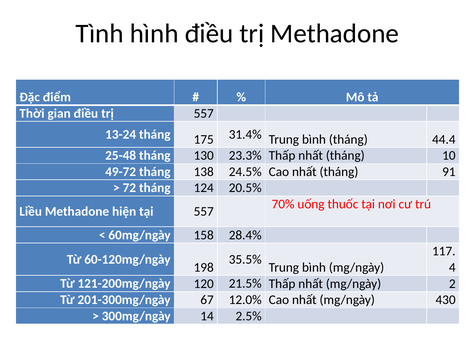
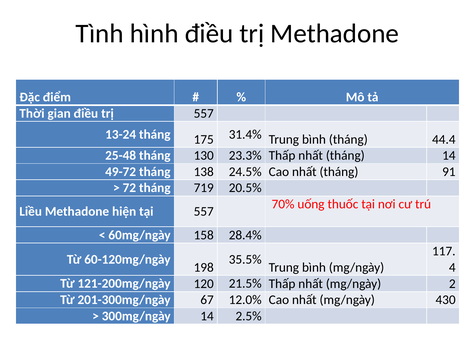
tháng 10: 10 -> 14 (449, 155)
124: 124 -> 719 (204, 188)
